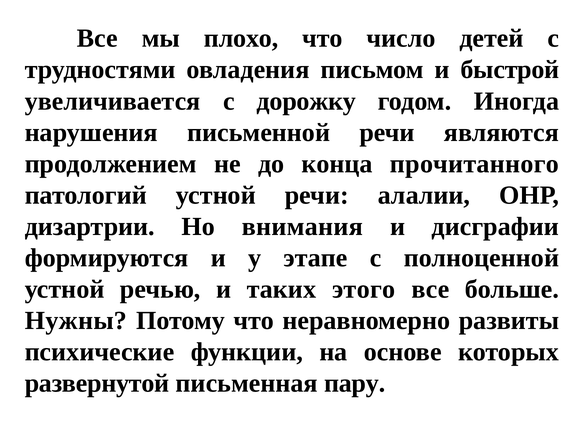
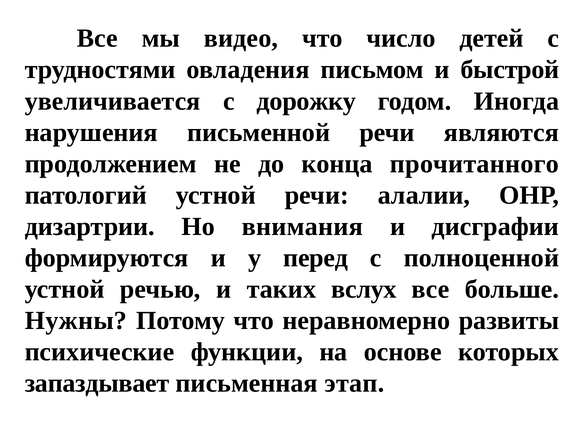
плохо: плохо -> видео (241, 38)
этапе: этапе -> перед (316, 258)
этого: этого -> вслух (364, 289)
развернутой: развернутой -> запаздывает (97, 383)
пару: пару -> этап (354, 383)
